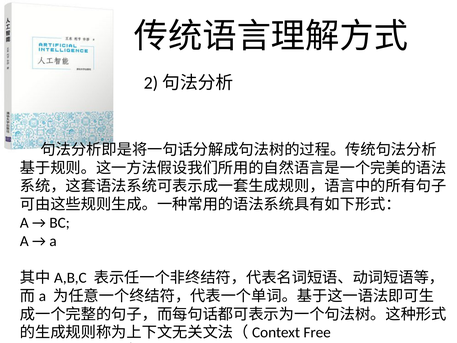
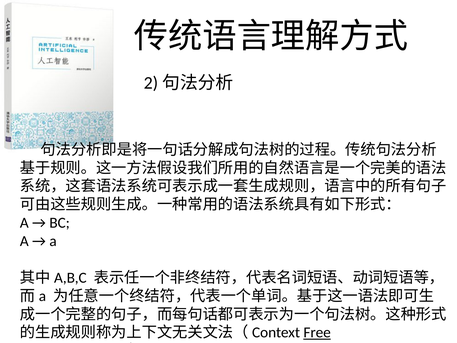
Free underline: none -> present (317, 332)
